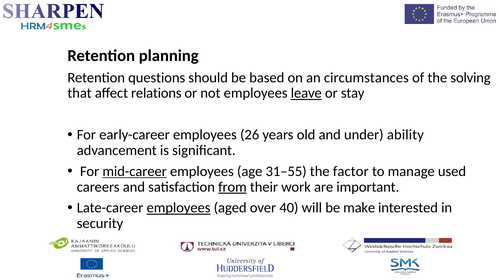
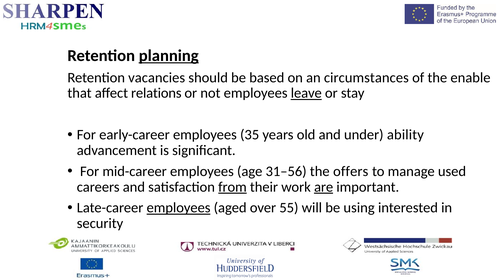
planning underline: none -> present (169, 56)
questions: questions -> vacancies (157, 78)
solving: solving -> enable (470, 78)
26: 26 -> 35 (250, 135)
mid-career underline: present -> none (135, 171)
31–55: 31–55 -> 31–56 (286, 171)
factor: factor -> offers (351, 171)
are underline: none -> present (324, 187)
40: 40 -> 55 (289, 208)
make: make -> using (359, 208)
